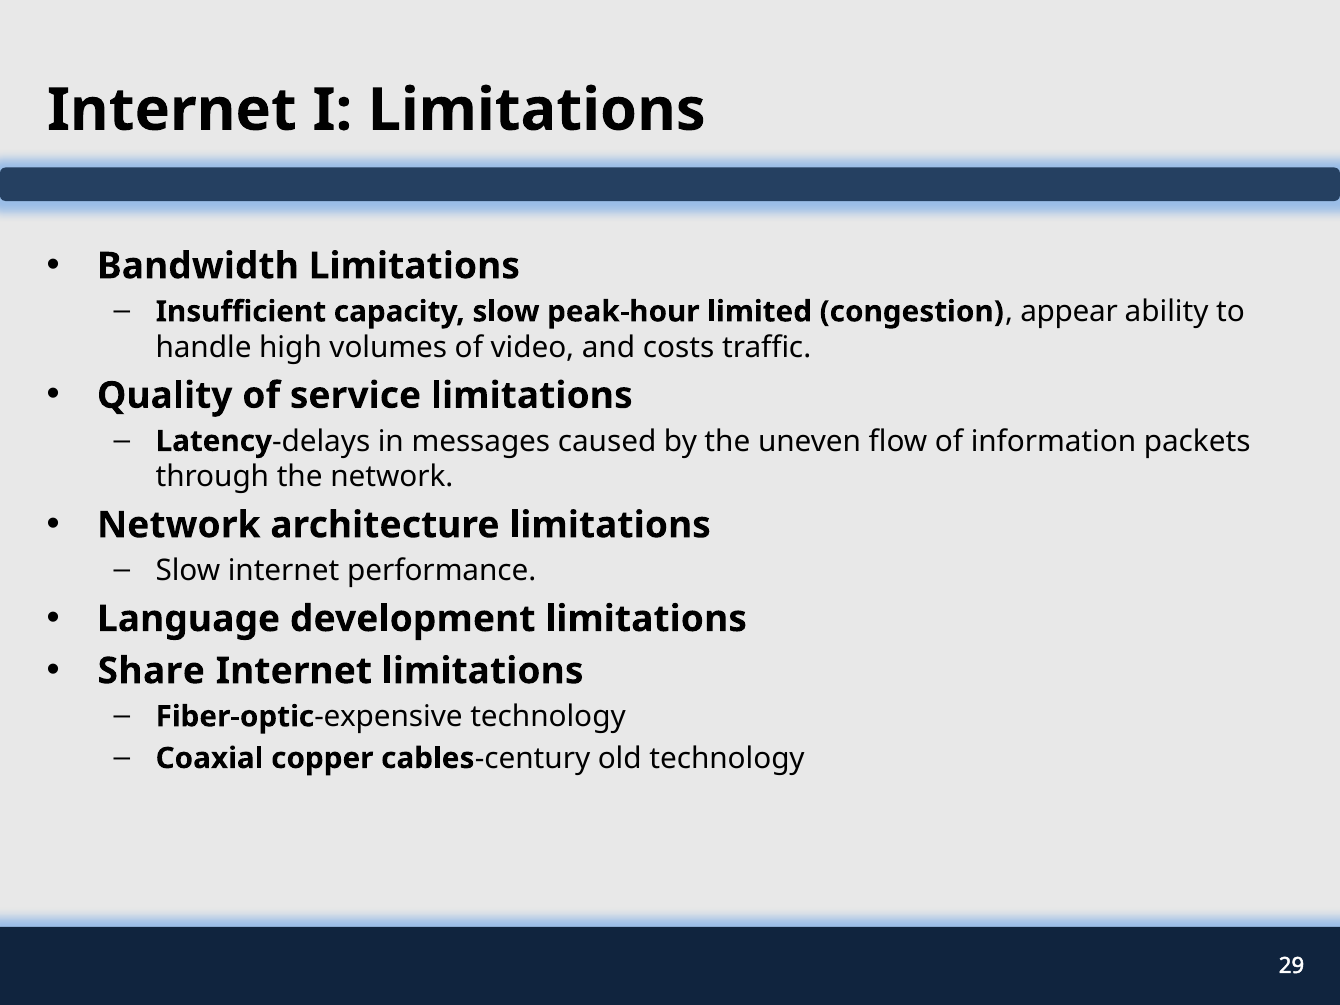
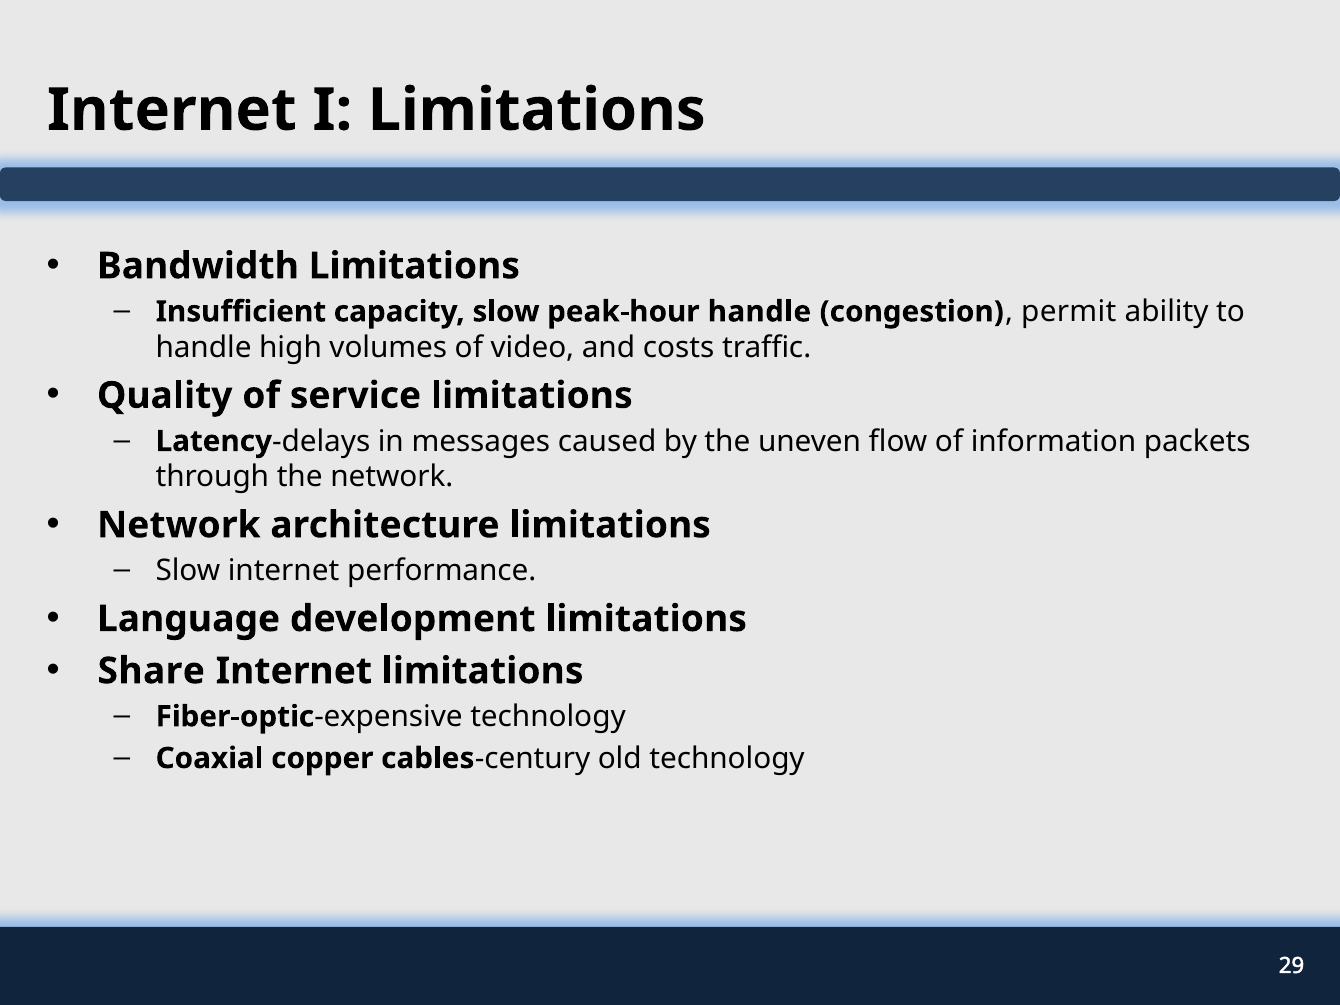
peak-hour limited: limited -> handle (759, 312)
appear: appear -> permit (1069, 312)
